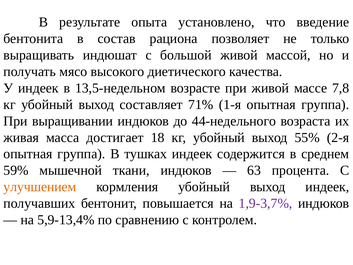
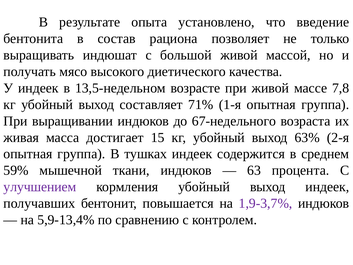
44-недельного: 44-недельного -> 67-недельного (234, 121)
18: 18 -> 15 (158, 137)
55%: 55% -> 63% (307, 137)
улучшением colour: orange -> purple (40, 187)
